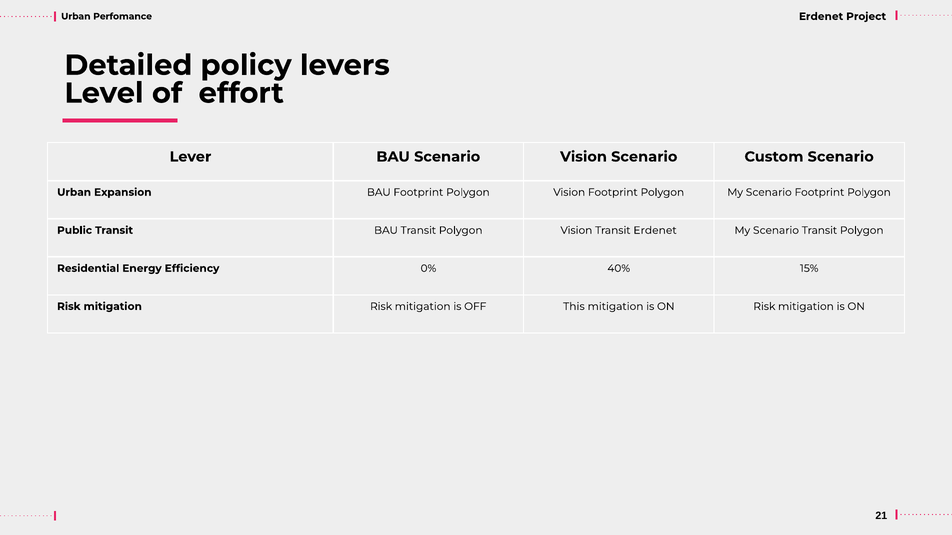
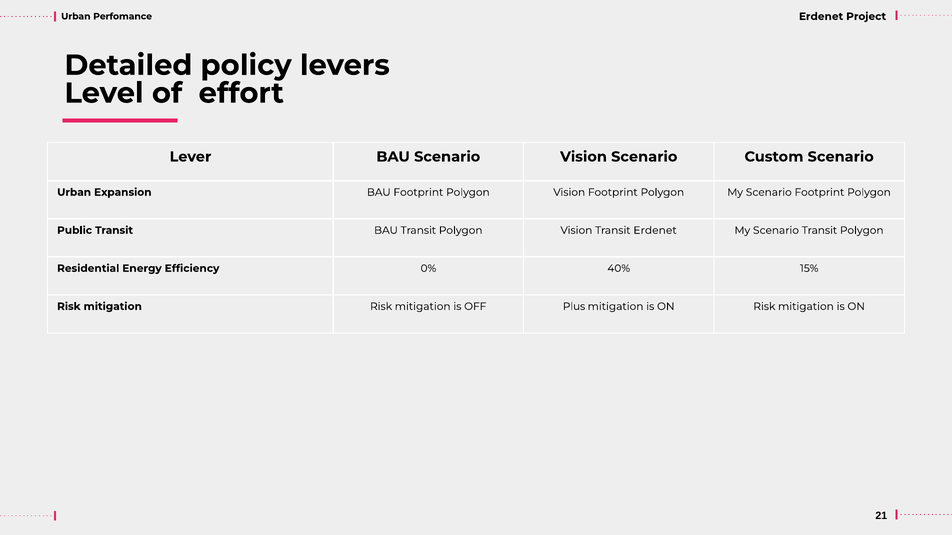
This: This -> Plus (574, 307)
